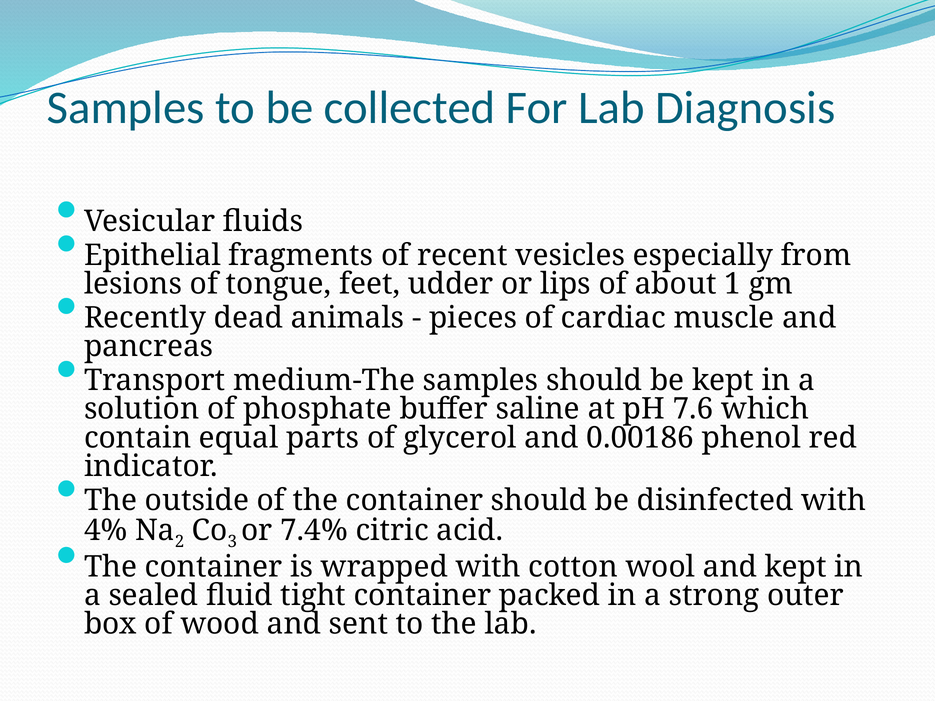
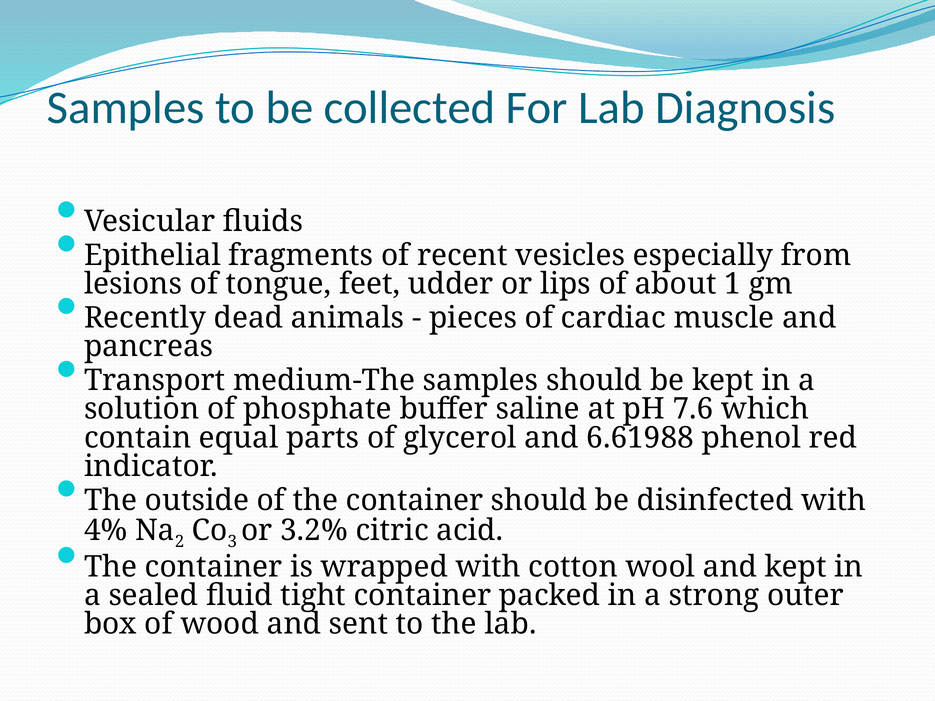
0.00186: 0.00186 -> 6.61988 (640, 438)
7.4%: 7.4% -> 3.2% (314, 530)
